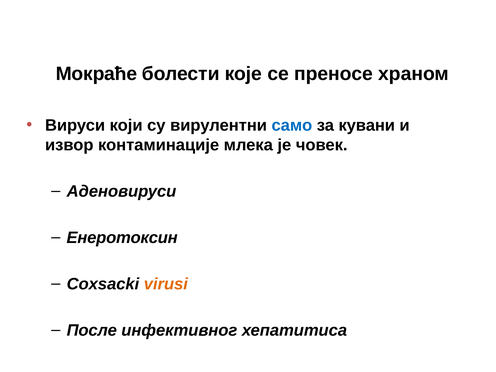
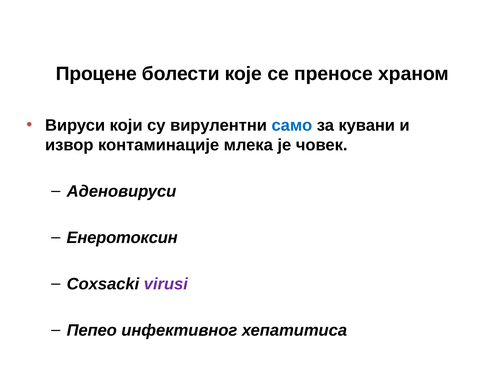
Мокраће: Мокраће -> Процене (96, 74)
virusi colour: orange -> purple (166, 284)
После: После -> Пепео (92, 330)
